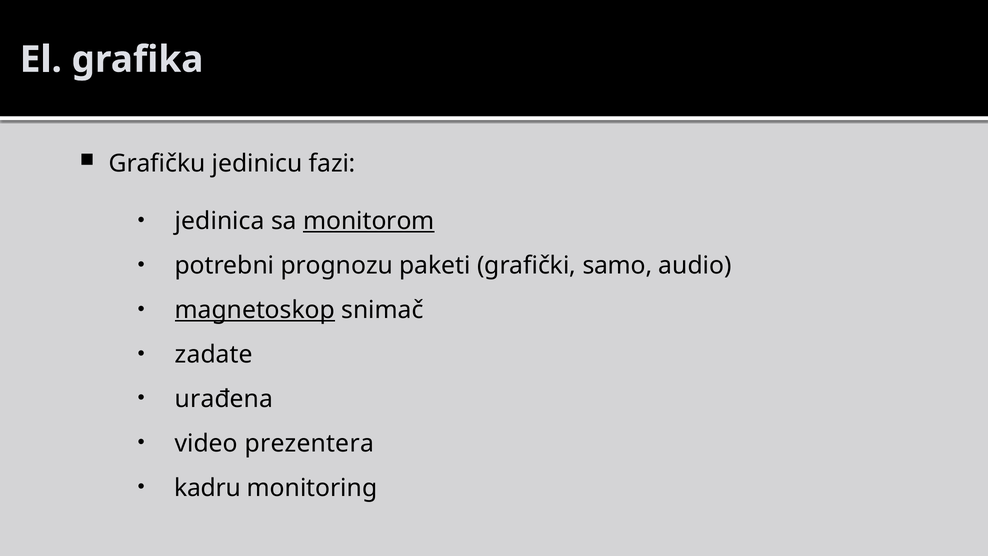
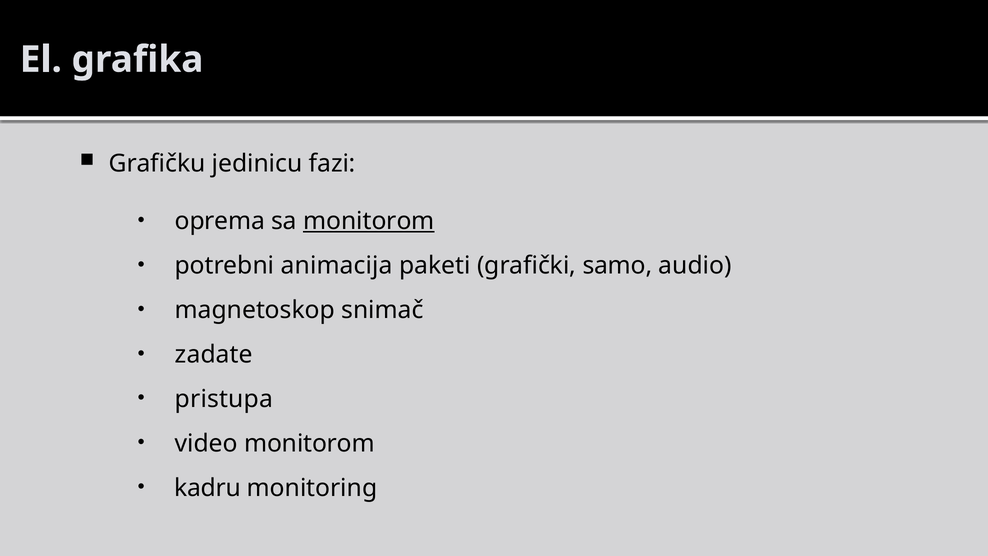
jedinica: jedinica -> oprema (220, 221)
prognozu: prognozu -> animacija (337, 265)
magnetoskop underline: present -> none (255, 310)
urađena: urađena -> pristupa (224, 399)
video prezentera: prezentera -> monitorom (310, 443)
